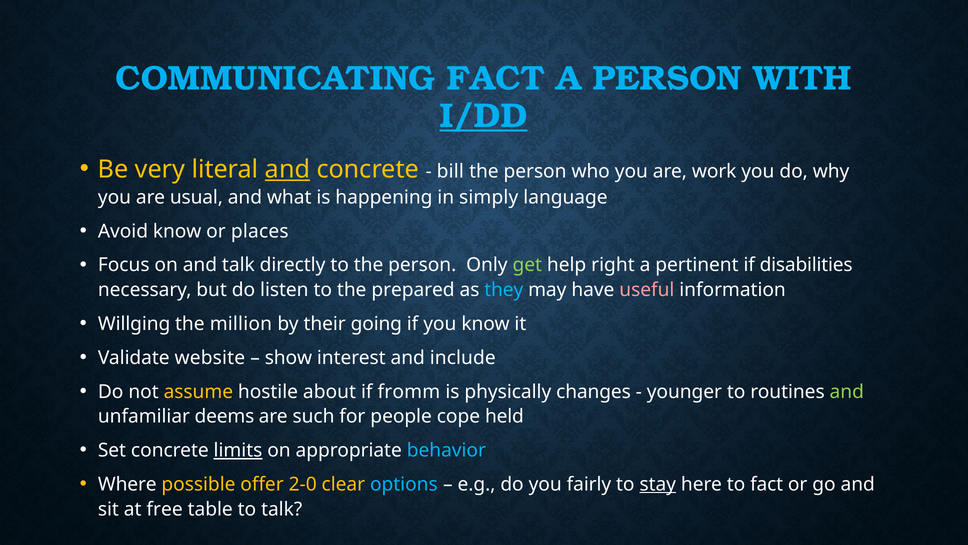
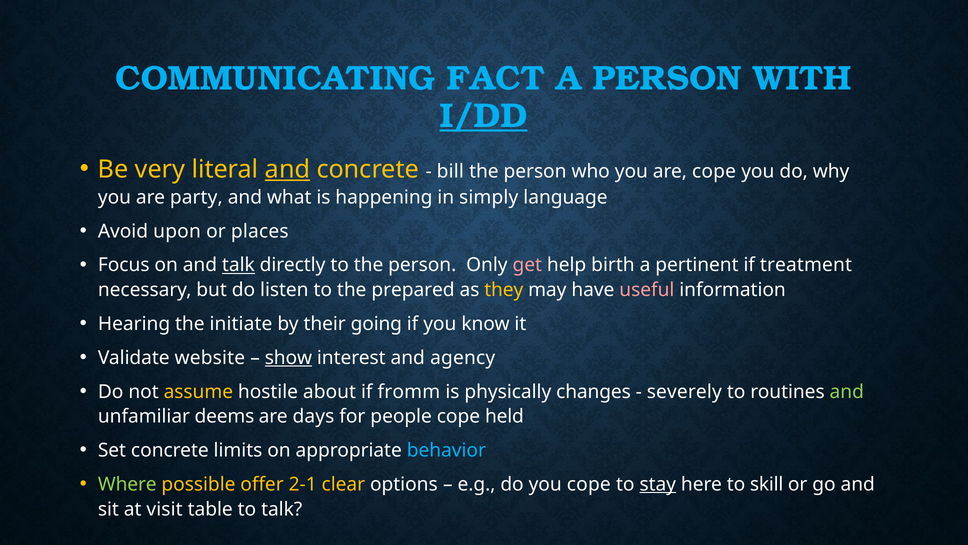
are work: work -> cope (714, 171)
usual: usual -> party (196, 197)
Avoid know: know -> upon (177, 231)
talk underline: none -> present (238, 265)
get colour: light green -> pink (527, 265)
right: right -> birth (613, 265)
disabilities: disabilities -> treatment (806, 265)
they colour: light blue -> yellow (504, 290)
Willging: Willging -> Hearing (134, 324)
million: million -> initiate (241, 324)
show underline: none -> present (288, 357)
include: include -> agency (463, 357)
younger: younger -> severely (684, 391)
such: such -> days (313, 416)
limits underline: present -> none (238, 450)
Where colour: white -> light green (127, 484)
2-0: 2-0 -> 2-1 (303, 484)
options colour: light blue -> white (404, 484)
you fairly: fairly -> cope (589, 484)
to fact: fact -> skill (767, 484)
free: free -> visit (165, 509)
